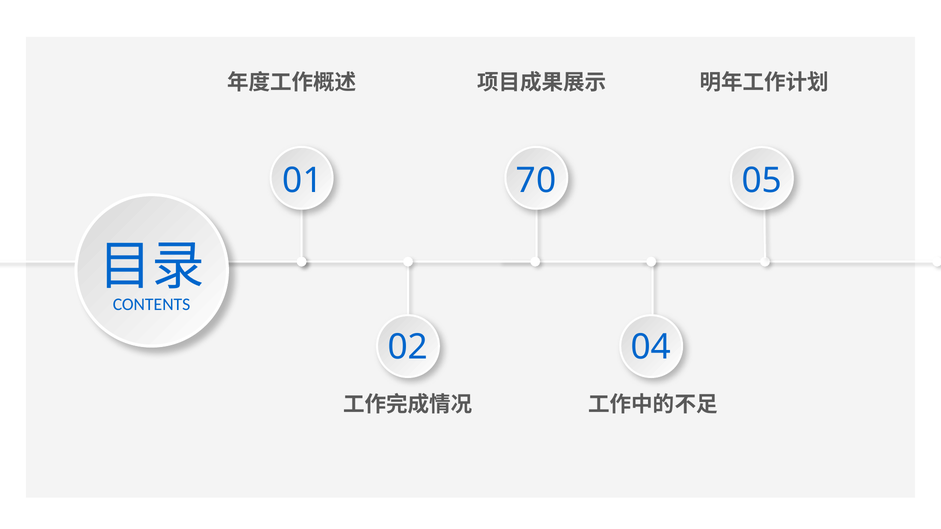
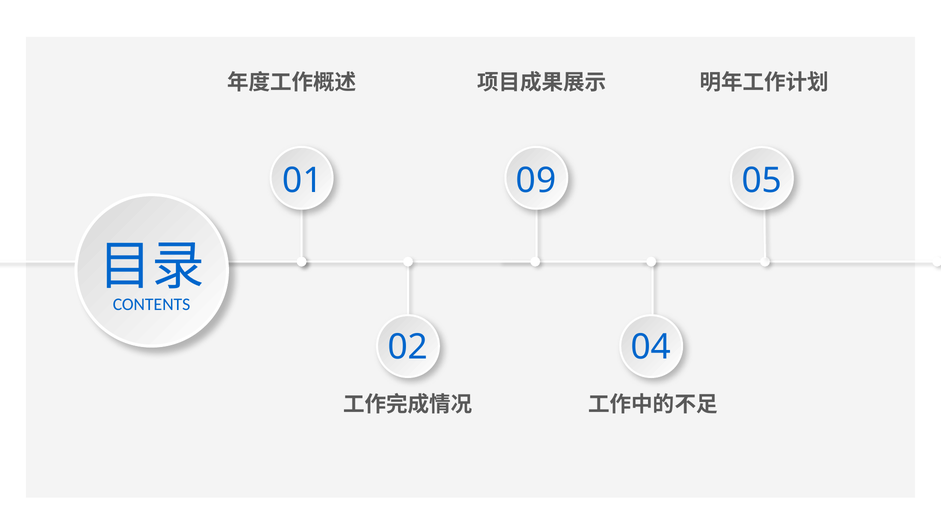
70: 70 -> 09 (536, 181)
